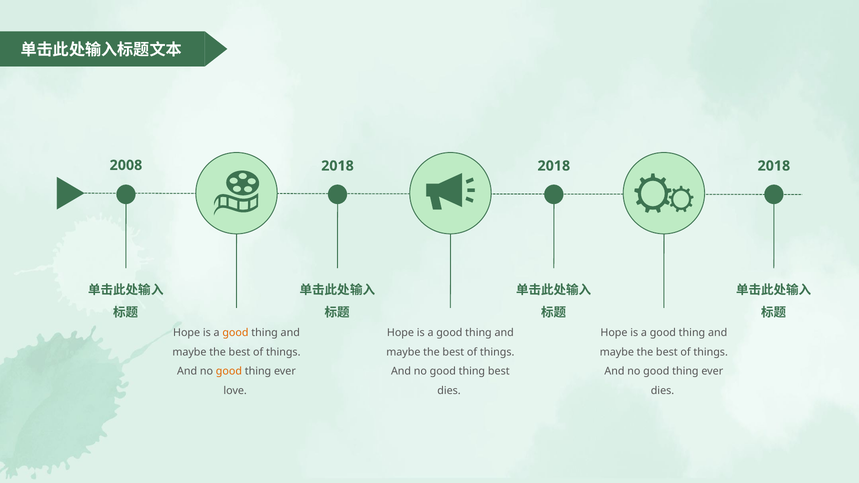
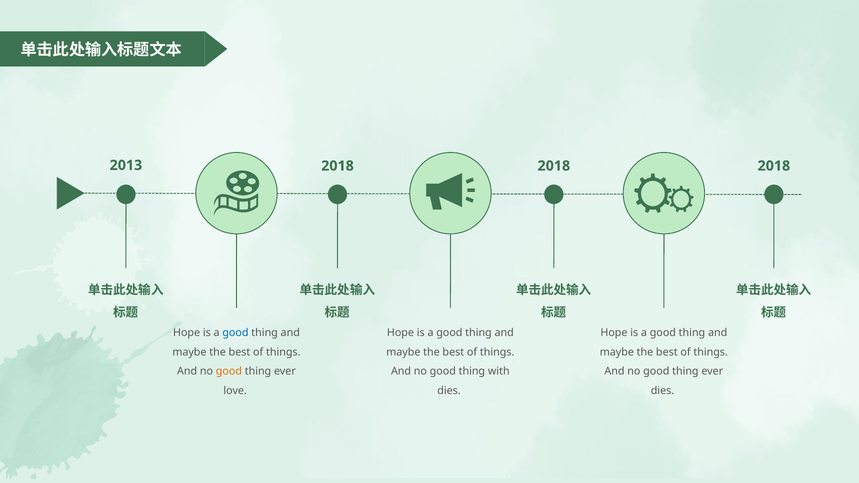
2008: 2008 -> 2013 (126, 165)
good colour: orange -> blue (235, 333)
thing best: best -> with (499, 372)
